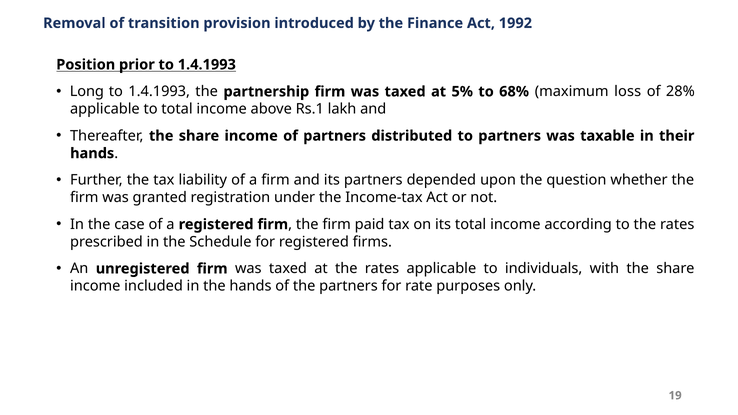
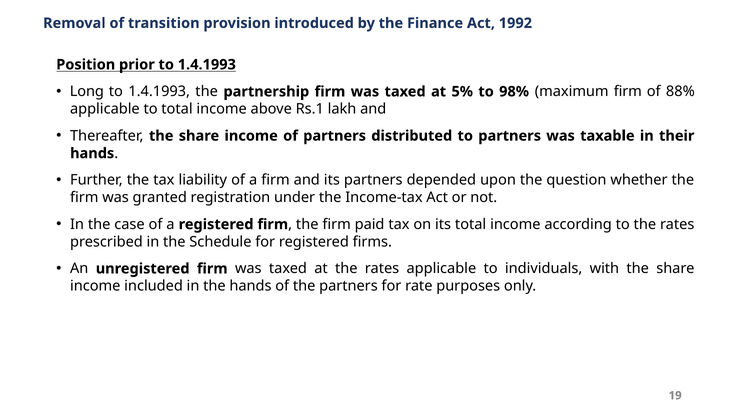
68%: 68% -> 98% (514, 92)
maximum loss: loss -> firm (628, 92)
28%: 28% -> 88% (680, 92)
